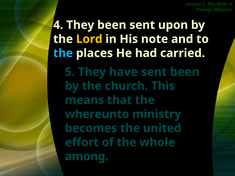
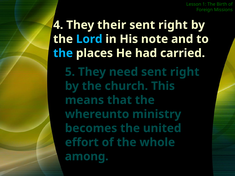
They been: been -> their (112, 25)
upon: upon -> right (173, 25)
Lord colour: yellow -> light blue (89, 39)
have: have -> need (124, 72)
been: been -> right (185, 72)
